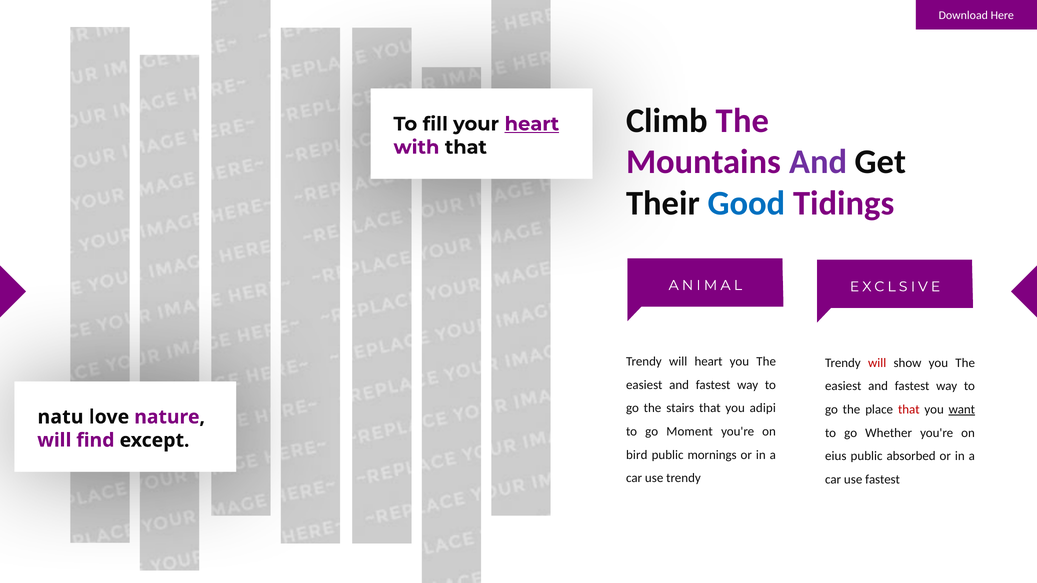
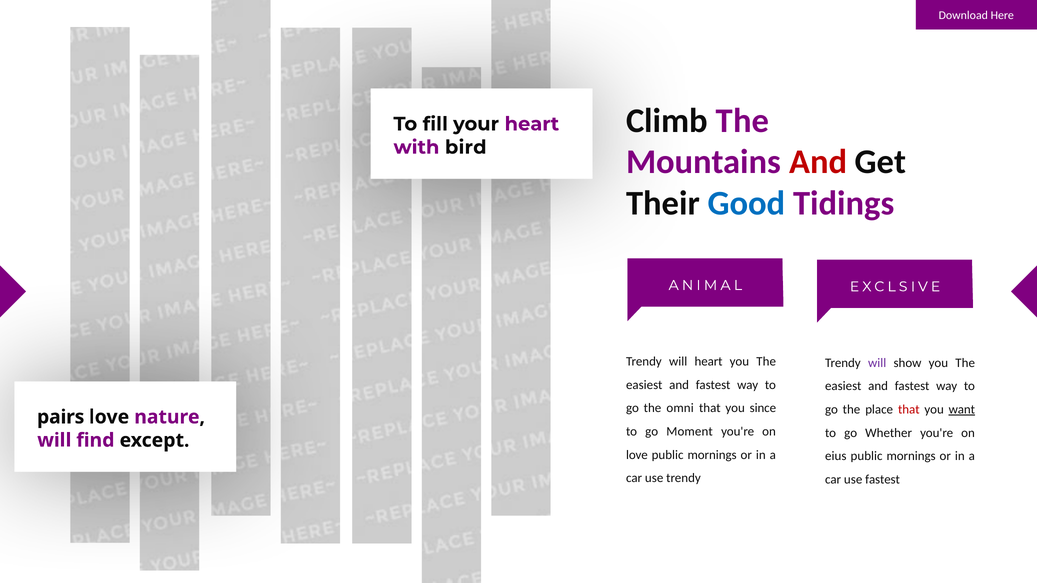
heart underline: present -> none (532, 124)
with that: that -> bird (466, 147)
And colour: purple -> red (818, 162)
will colour: red -> purple (877, 363)
stairs: stairs -> omni (680, 408)
adipi: adipi -> since (763, 408)
natu: natu -> pairs (61, 417)
bird: bird -> love (637, 455)
absorbed: absorbed -> mornings (911, 456)
